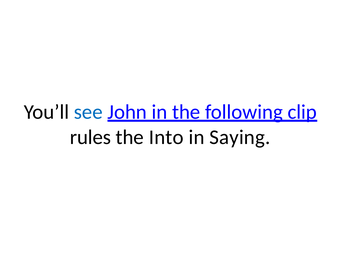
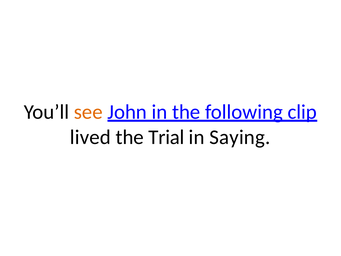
see colour: blue -> orange (88, 112)
rules: rules -> lived (90, 137)
Into: Into -> Trial (166, 137)
